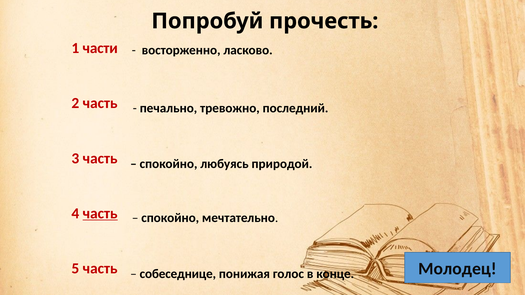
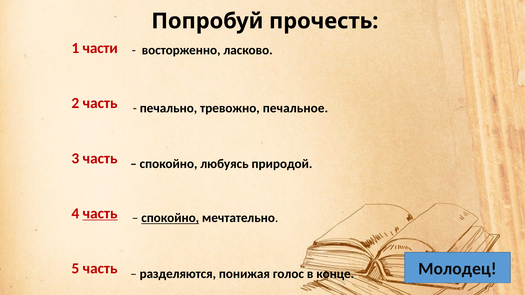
последний: последний -> печальное (295, 108)
спокойно underline: none -> present (170, 218)
собеседнице: собеседнице -> разделяются (178, 274)
